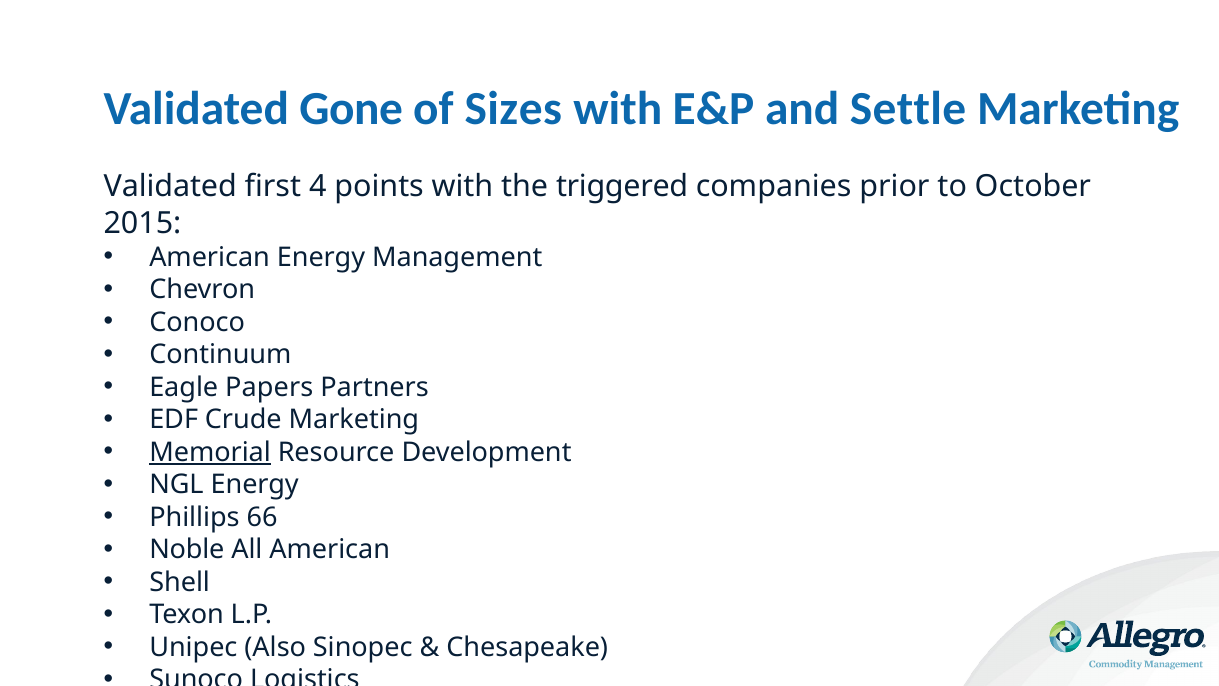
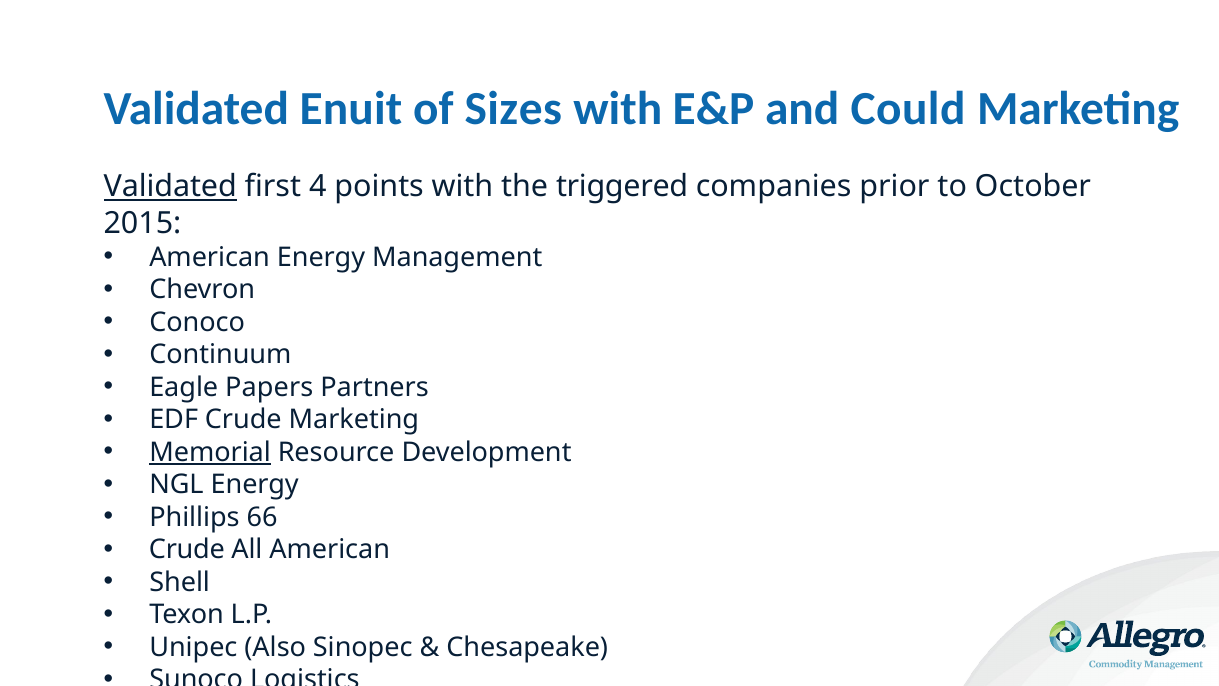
Gone: Gone -> Enuit (351, 108)
Settle: Settle -> Could (908, 108)
Validated underline: none -> present (170, 187)
Noble: Noble -> Crude (187, 550)
